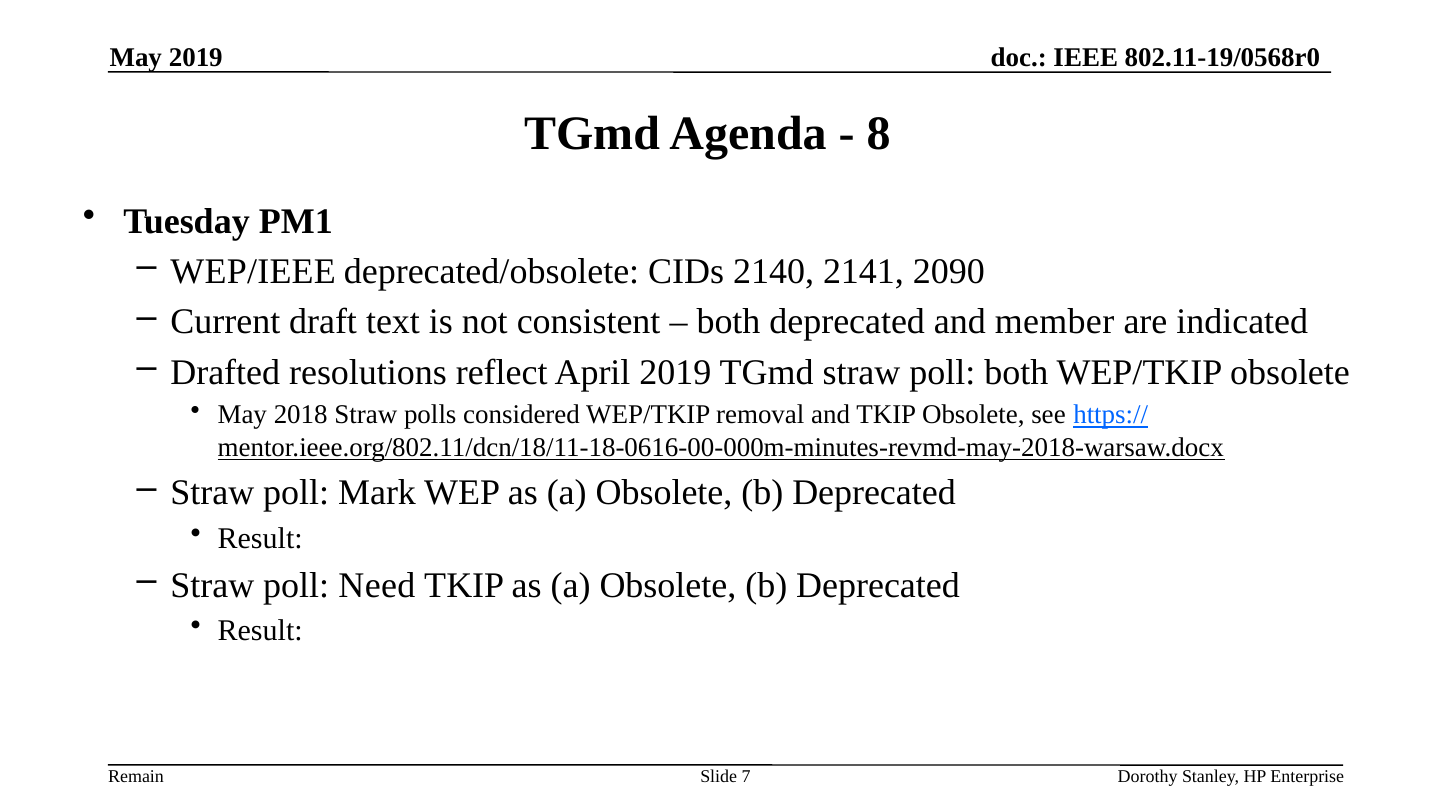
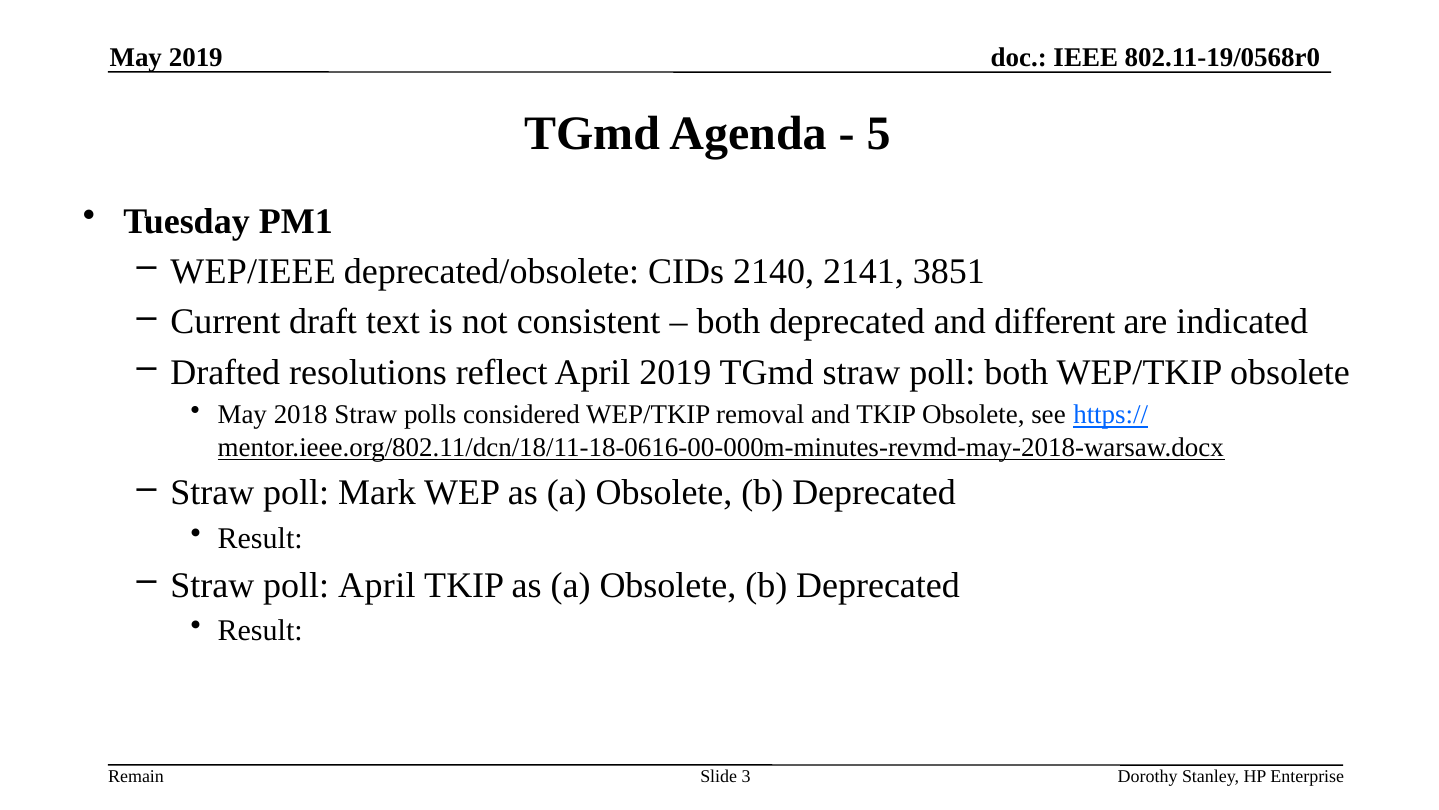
8: 8 -> 5 (879, 134)
2090: 2090 -> 3851 (949, 271)
member: member -> different (1055, 322)
poll Need: Need -> April (377, 585)
7: 7 -> 3 (746, 776)
